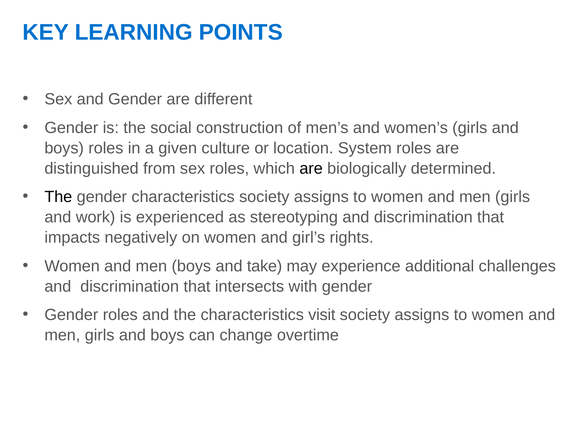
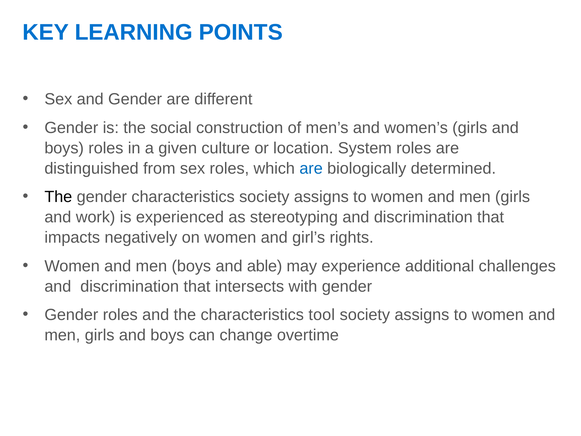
are colour: black -> blue (311, 168)
take: take -> able (265, 266)
visit: visit -> tool (322, 315)
